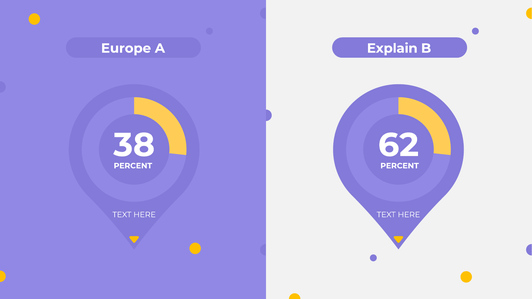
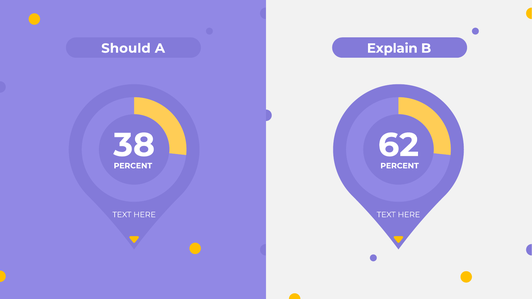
Europe: Europe -> Should (126, 48)
